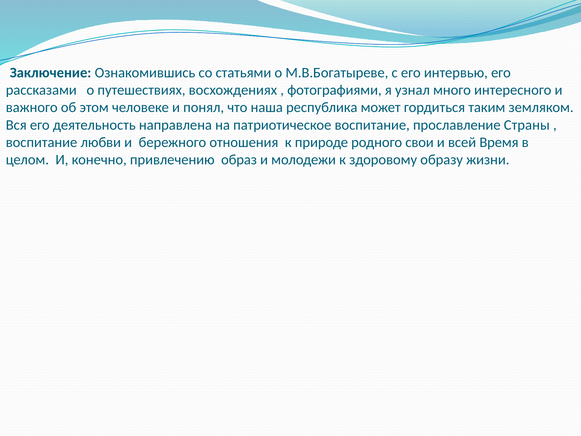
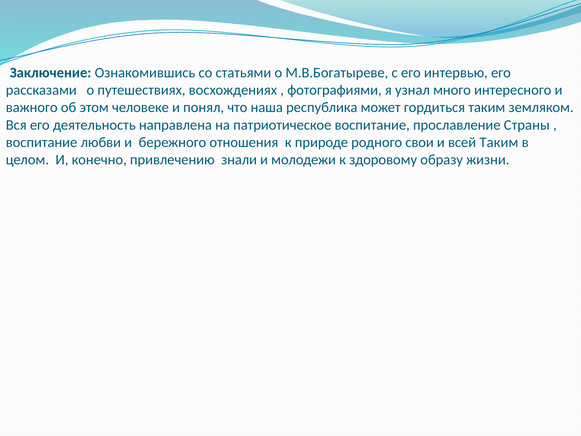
всей Время: Время -> Таким (499, 142)
образ: образ -> знали (239, 160)
